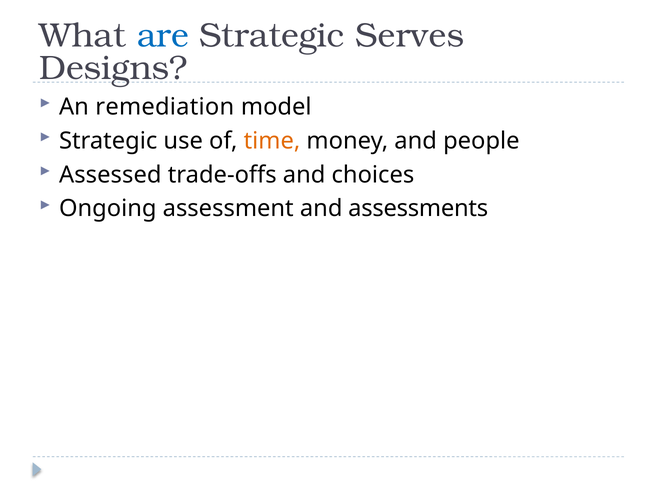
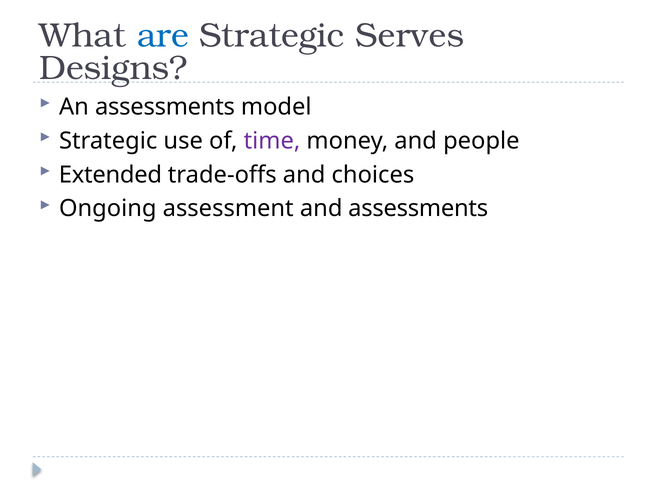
An remediation: remediation -> assessments (165, 107)
time colour: orange -> purple (272, 141)
Assessed: Assessed -> Extended (110, 175)
